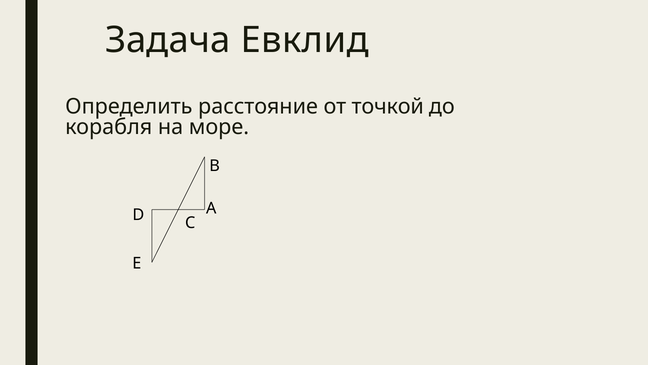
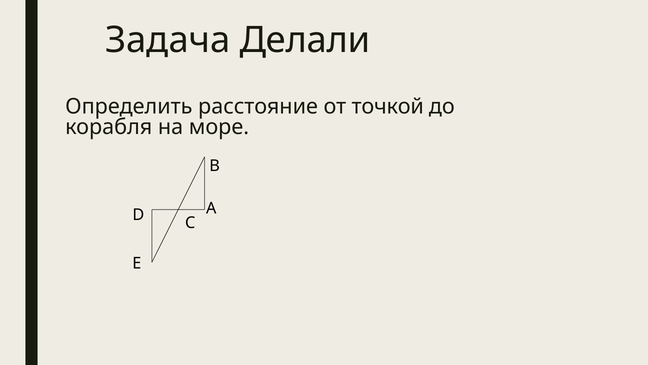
Евклид: Евклид -> Делали (305, 40)
